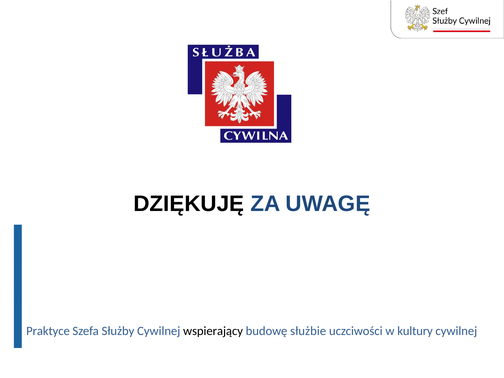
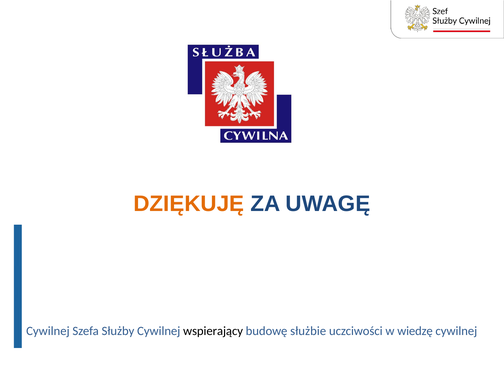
DZIĘKUJĘ colour: black -> orange (189, 204)
Praktyce: Praktyce -> Cywilnej (48, 331)
kultury: kultury -> wiedzę (415, 331)
